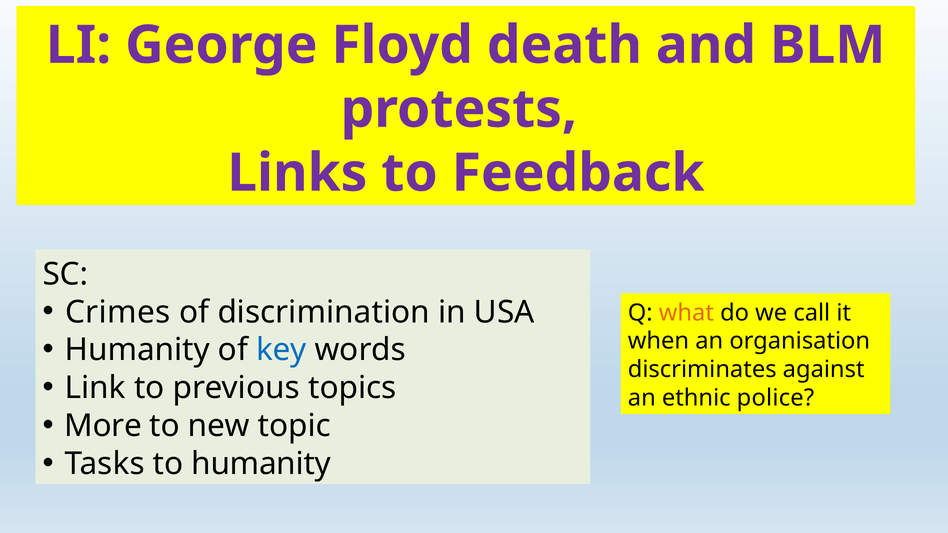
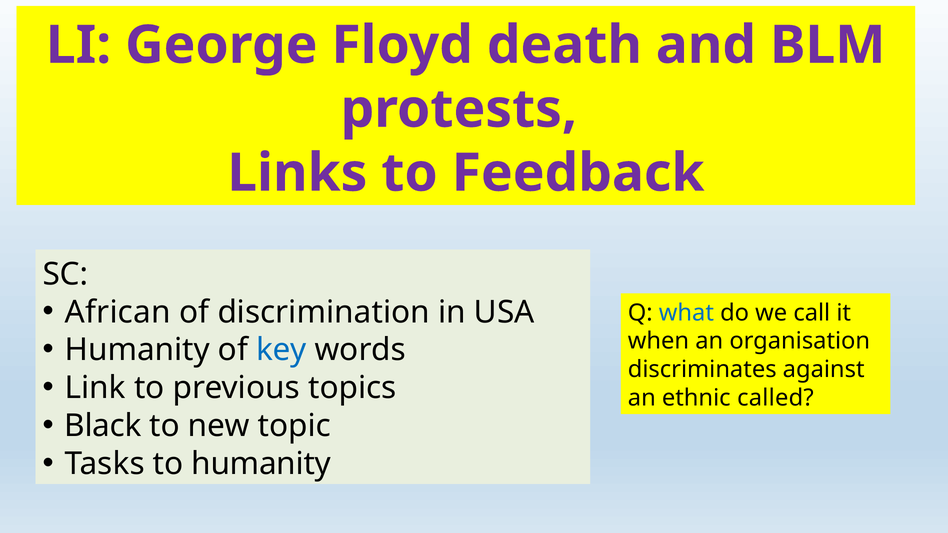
Crimes: Crimes -> African (118, 312)
what colour: orange -> blue (686, 313)
police: police -> called (775, 398)
More: More -> Black (103, 426)
